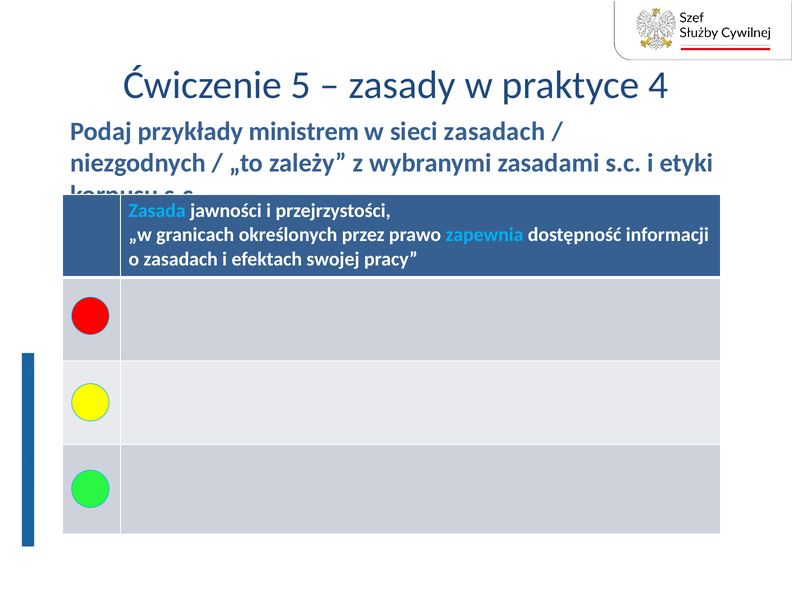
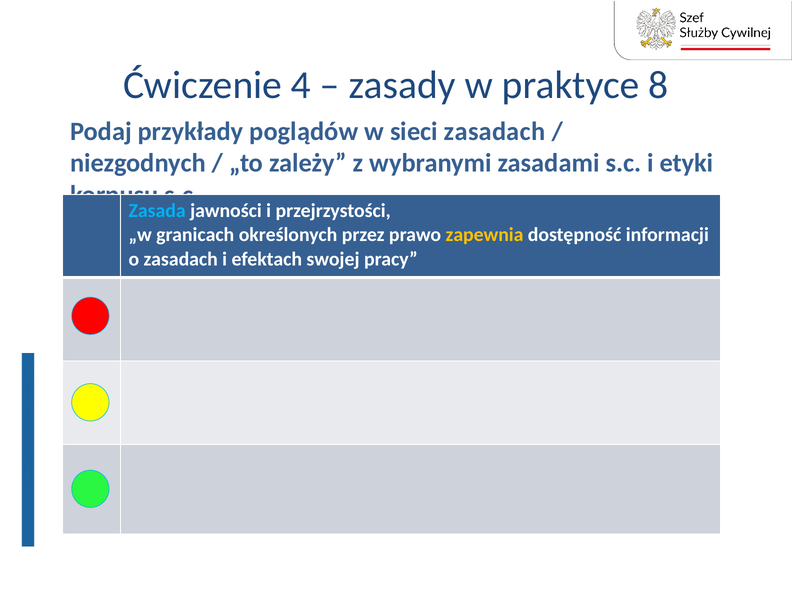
5: 5 -> 4 (301, 85)
4: 4 -> 8 (658, 85)
ministrem: ministrem -> poglądów (304, 131)
zapewnia colour: light blue -> yellow (484, 235)
